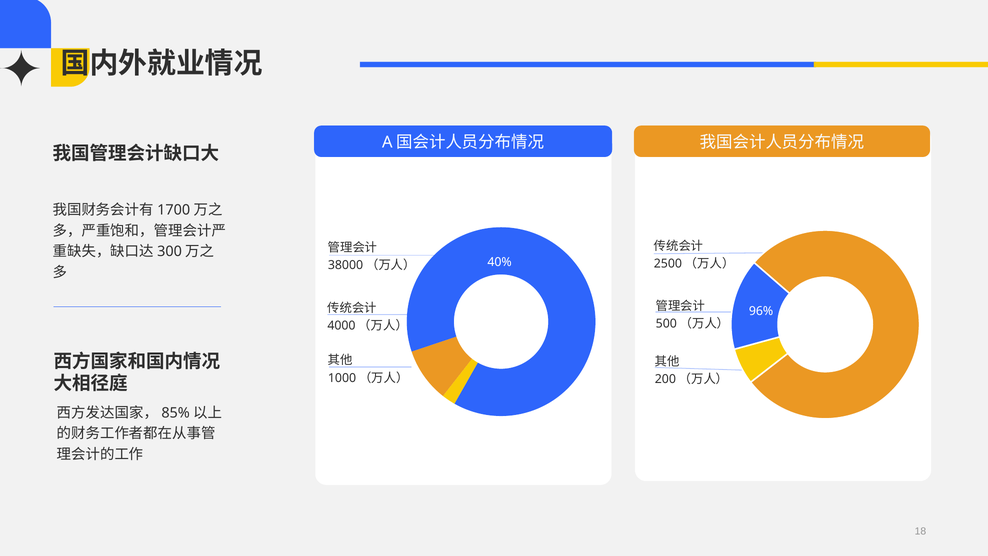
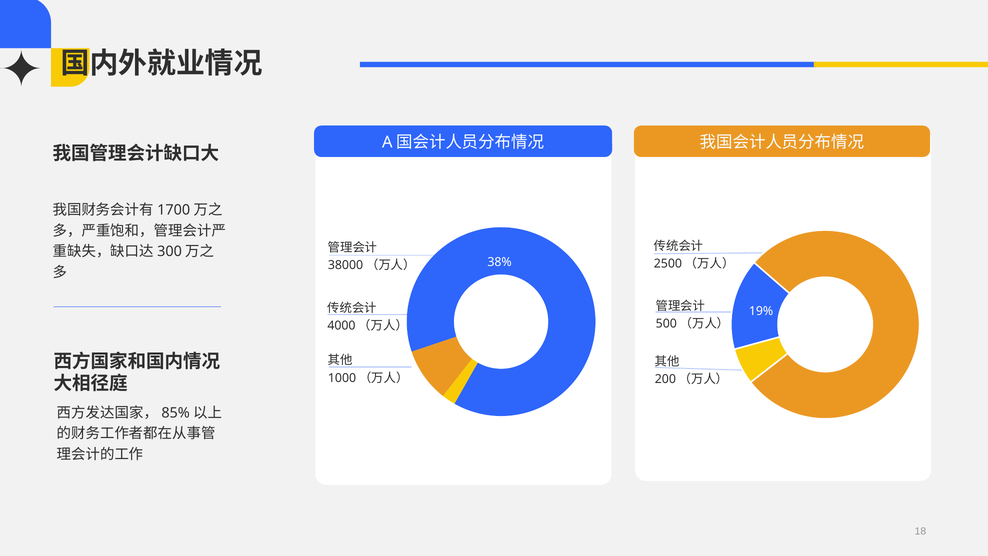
40%: 40% -> 38% (500, 262)
96%: 96% -> 19% (761, 311)
